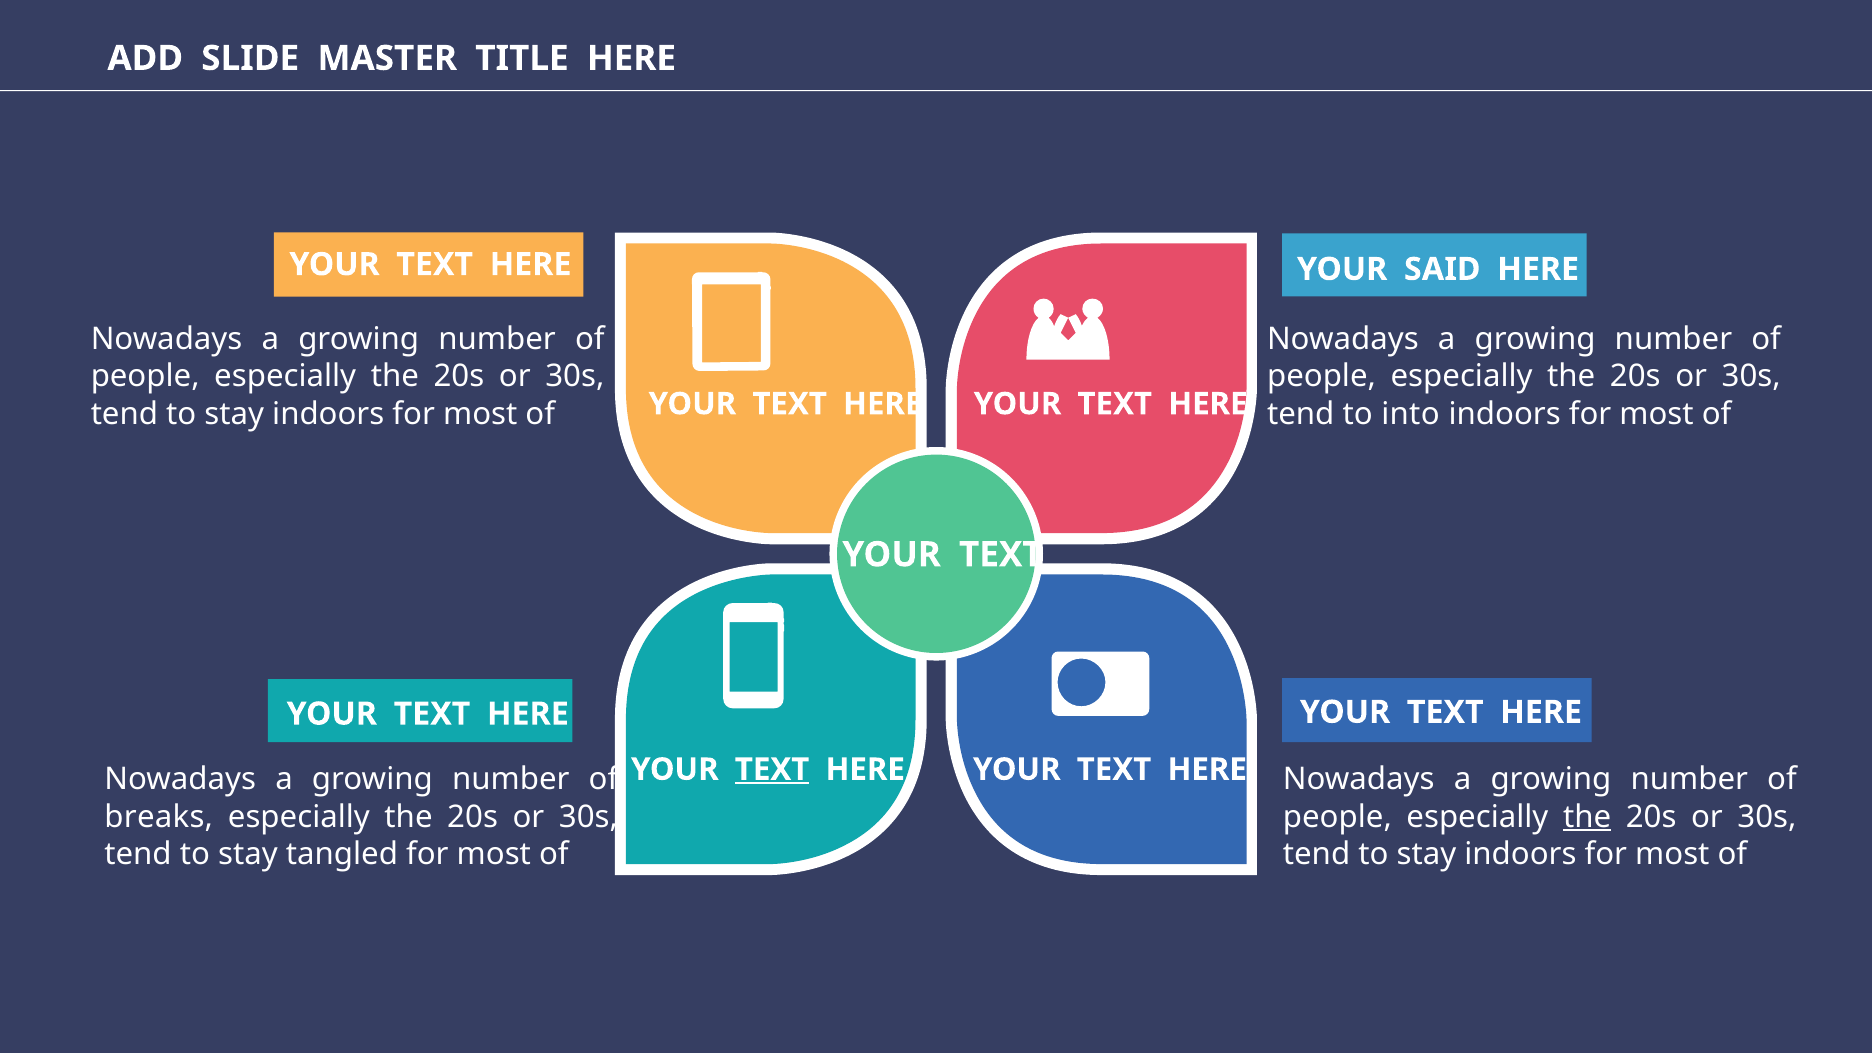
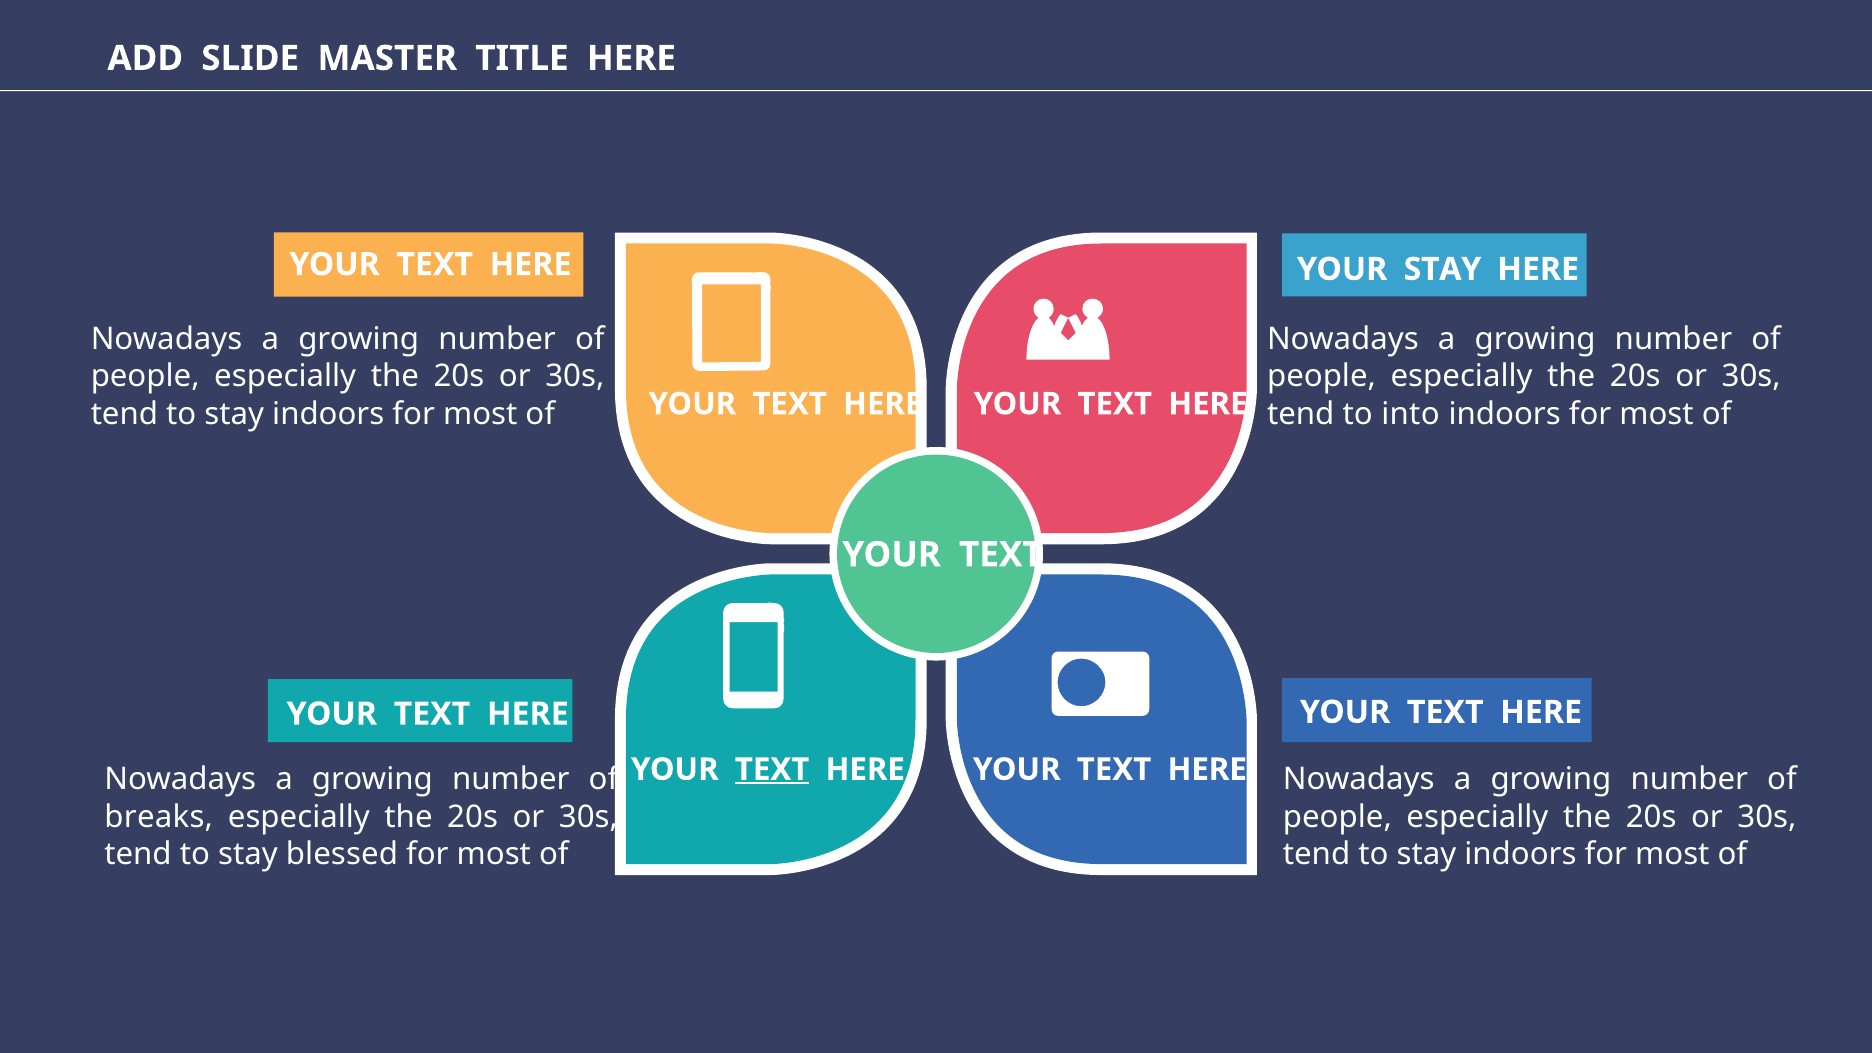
YOUR SAID: SAID -> STAY (1442, 269)
the underline: present -> none (1587, 817)
tangled: tangled -> blessed (342, 854)
